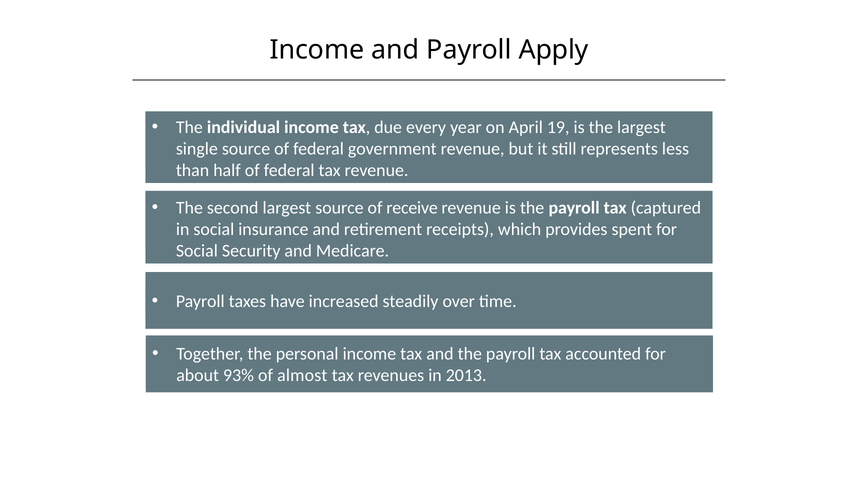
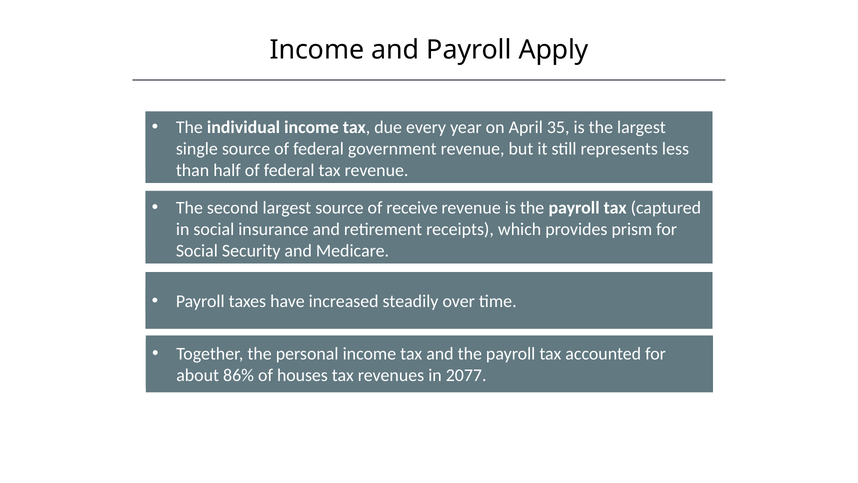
19: 19 -> 35 (558, 127)
spent: spent -> prism (632, 229)
93%: 93% -> 86% (239, 375)
almost: almost -> houses (302, 375)
2013: 2013 -> 2077 (466, 375)
